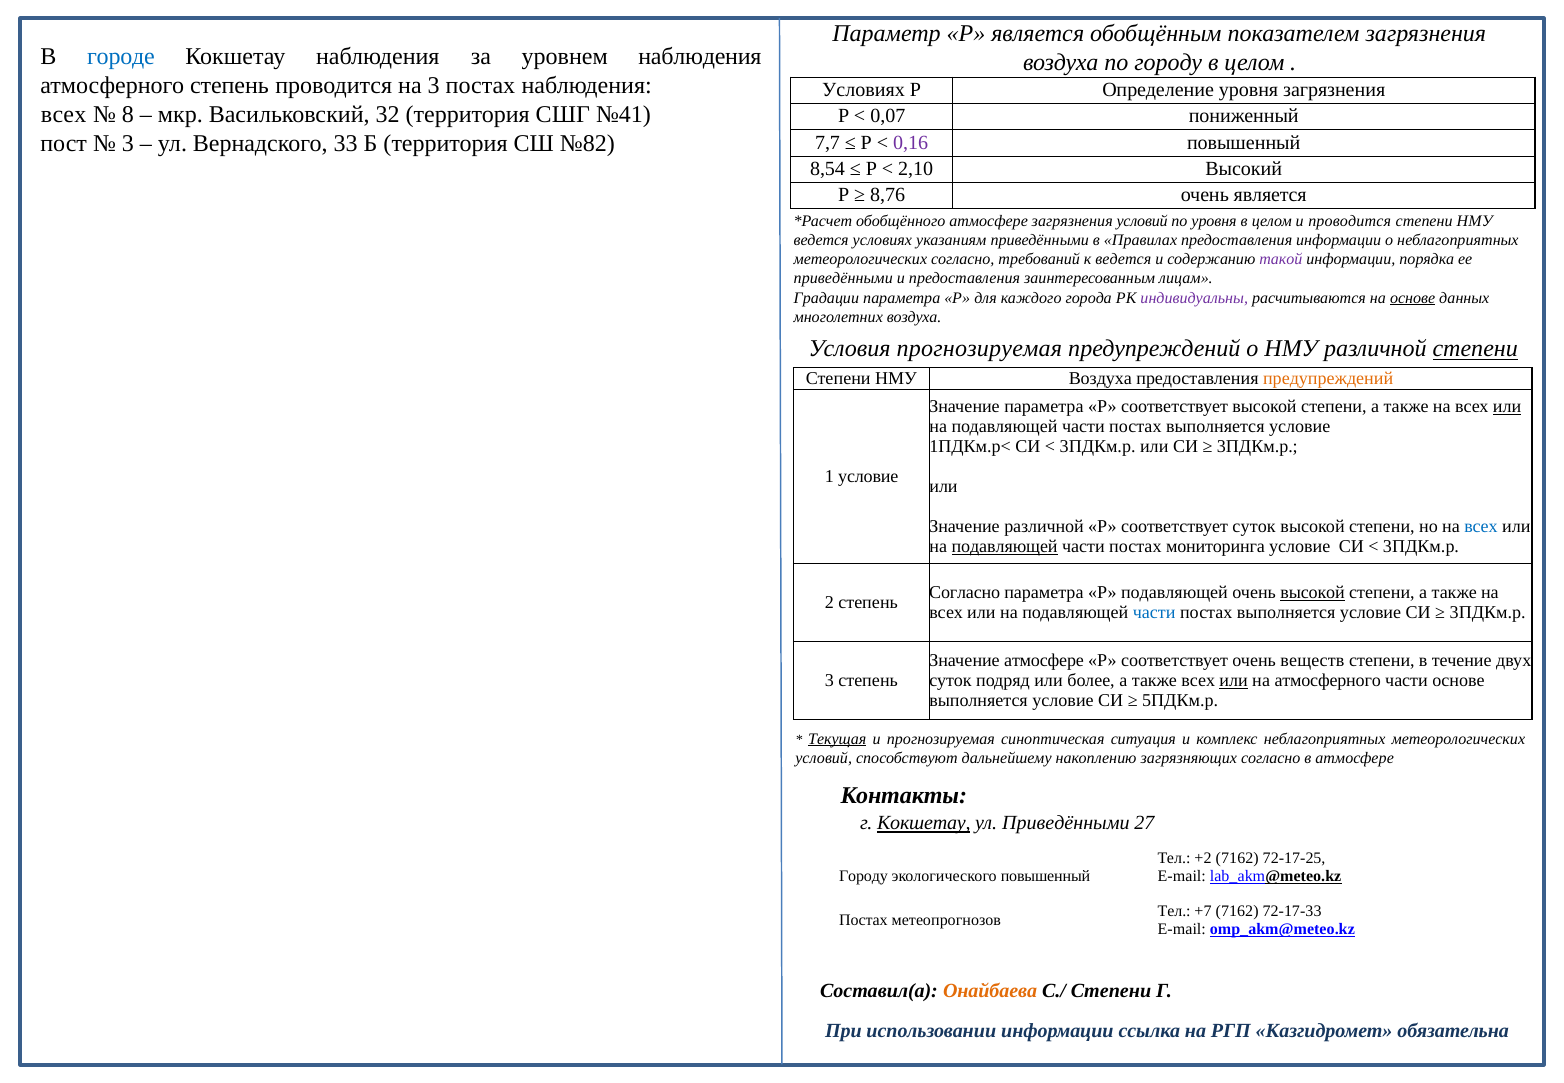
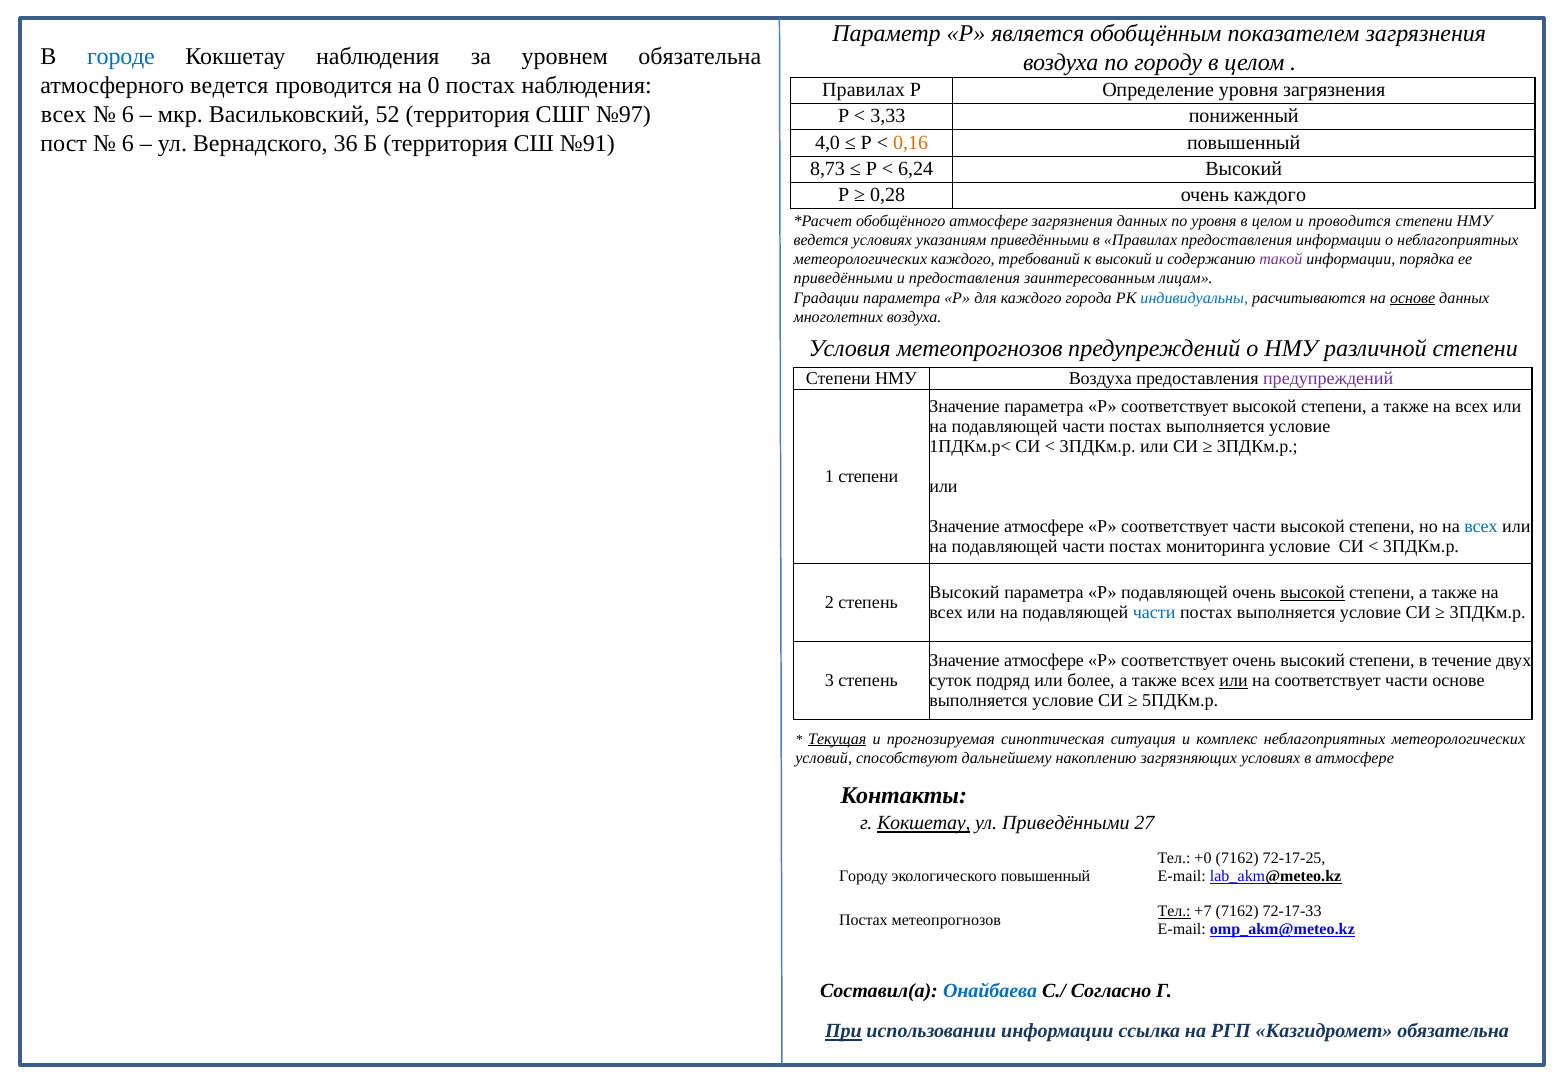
уровнем наблюдения: наблюдения -> обязательна (700, 57)
атмосферного степень: степень -> ведется (229, 86)
на 3: 3 -> 0 (434, 86)
Условиях: Условиях -> Правилах (864, 90)
8: 8 -> 6 (128, 115)
32: 32 -> 52 (388, 115)
№41: №41 -> №97 (623, 115)
0,07: 0,07 -> 3,33 (888, 116)
3: 3 -> 6 (128, 144)
33: 33 -> 36 (346, 144)
№82: №82 -> №91 (587, 144)
7,7: 7,7 -> 4,0 (828, 142)
0,16 colour: purple -> orange (911, 142)
8,54: 8,54 -> 8,73 (827, 169)
2,10: 2,10 -> 6,24 (916, 169)
8,76: 8,76 -> 0,28 (888, 195)
очень является: является -> каждого (1270, 195)
загрязнения условий: условий -> данных (1142, 221)
метеорологических согласно: согласно -> каждого (963, 259)
к ведется: ведется -> высокий (1123, 259)
индивидуальны colour: purple -> blue (1194, 298)
Условия прогнозируемая: прогнозируемая -> метеопрогнозов (980, 349)
степени underline: present -> none (1475, 349)
предупреждений colour: orange -> purple (1328, 379)
или underline: present -> none (1507, 406)
1 условие: условие -> степени (868, 476)
различной: различной -> атмосфере (1044, 526)
Р соответствует суток: суток -> части (1254, 526)
подавляющей underline: present -> none (1005, 546)
Согласно: Согласно -> Высокий (965, 592)
очень веществ: веществ -> высокий (1313, 661)
на атмосферного: атмосферного -> соответствует (1328, 681)
загрязняющих согласно: согласно -> условиях (1271, 758)
+2: +2 -> +0 (1203, 858)
Тел underline: none -> present (1174, 911)
Онайбаева colour: orange -> blue (990, 991)
С./ Степени: Степени -> Согласно (1111, 991)
При underline: none -> present (843, 1031)
